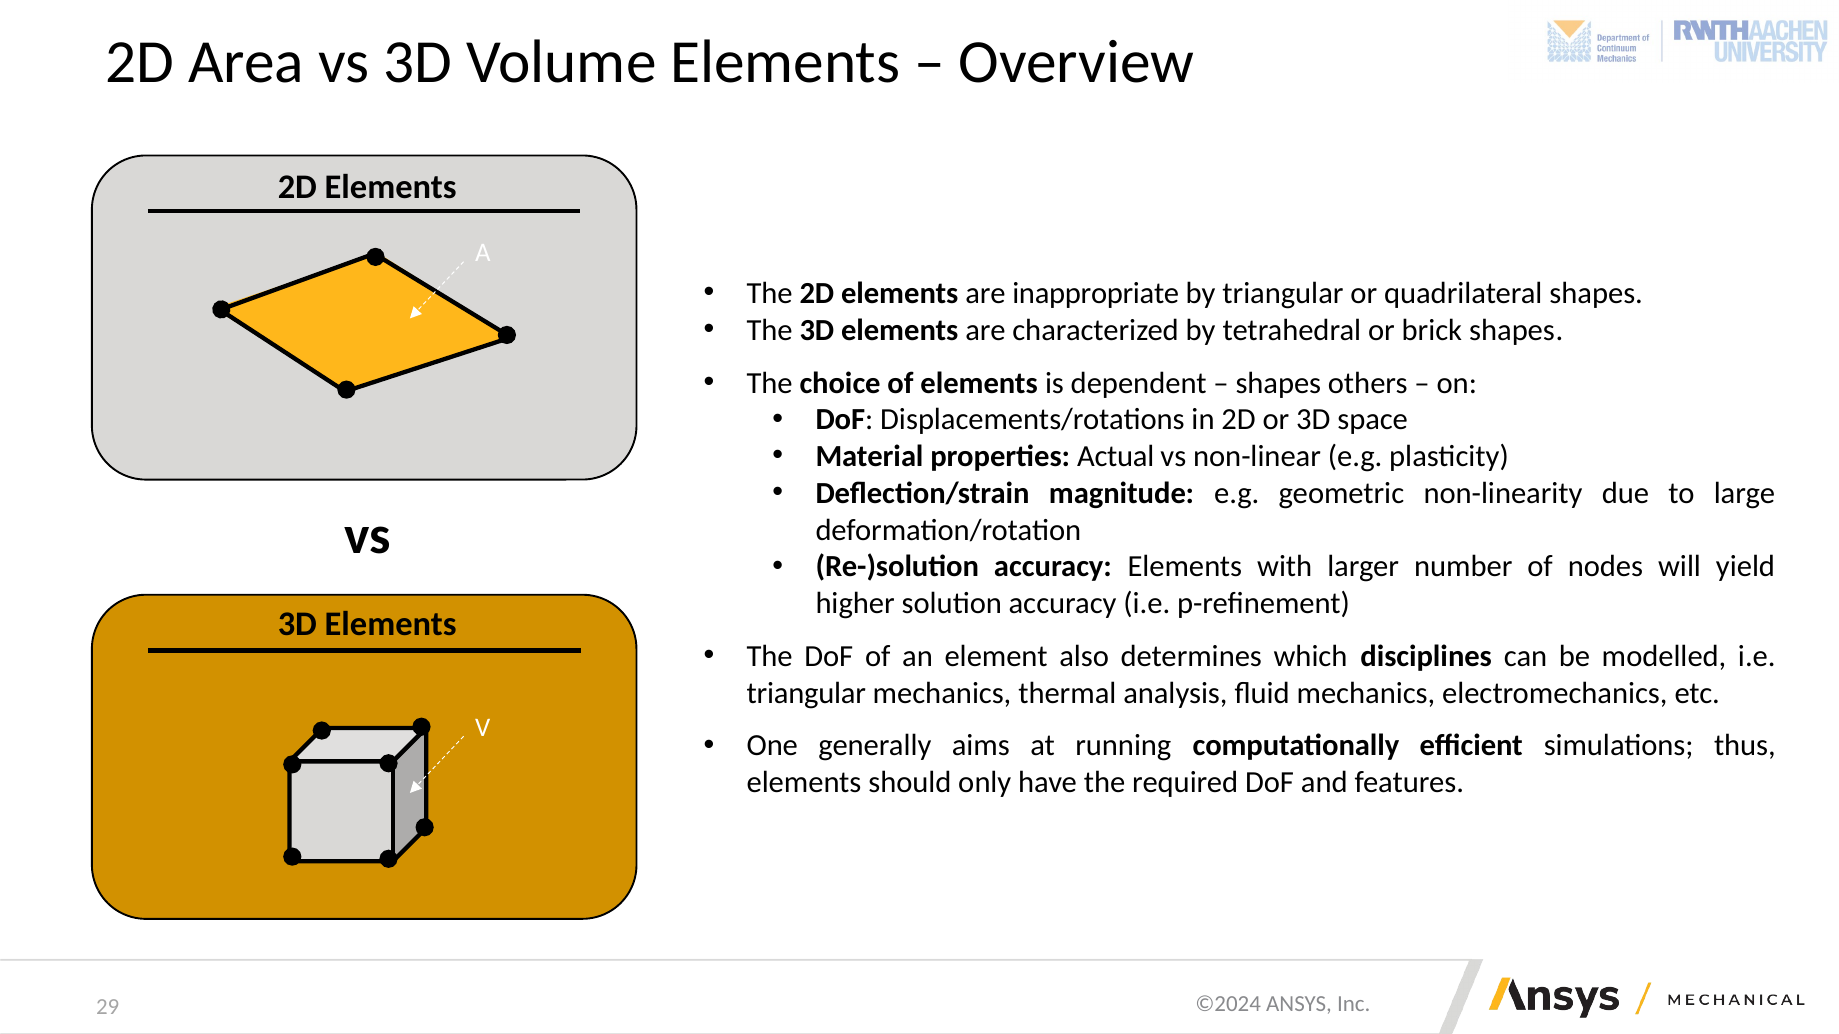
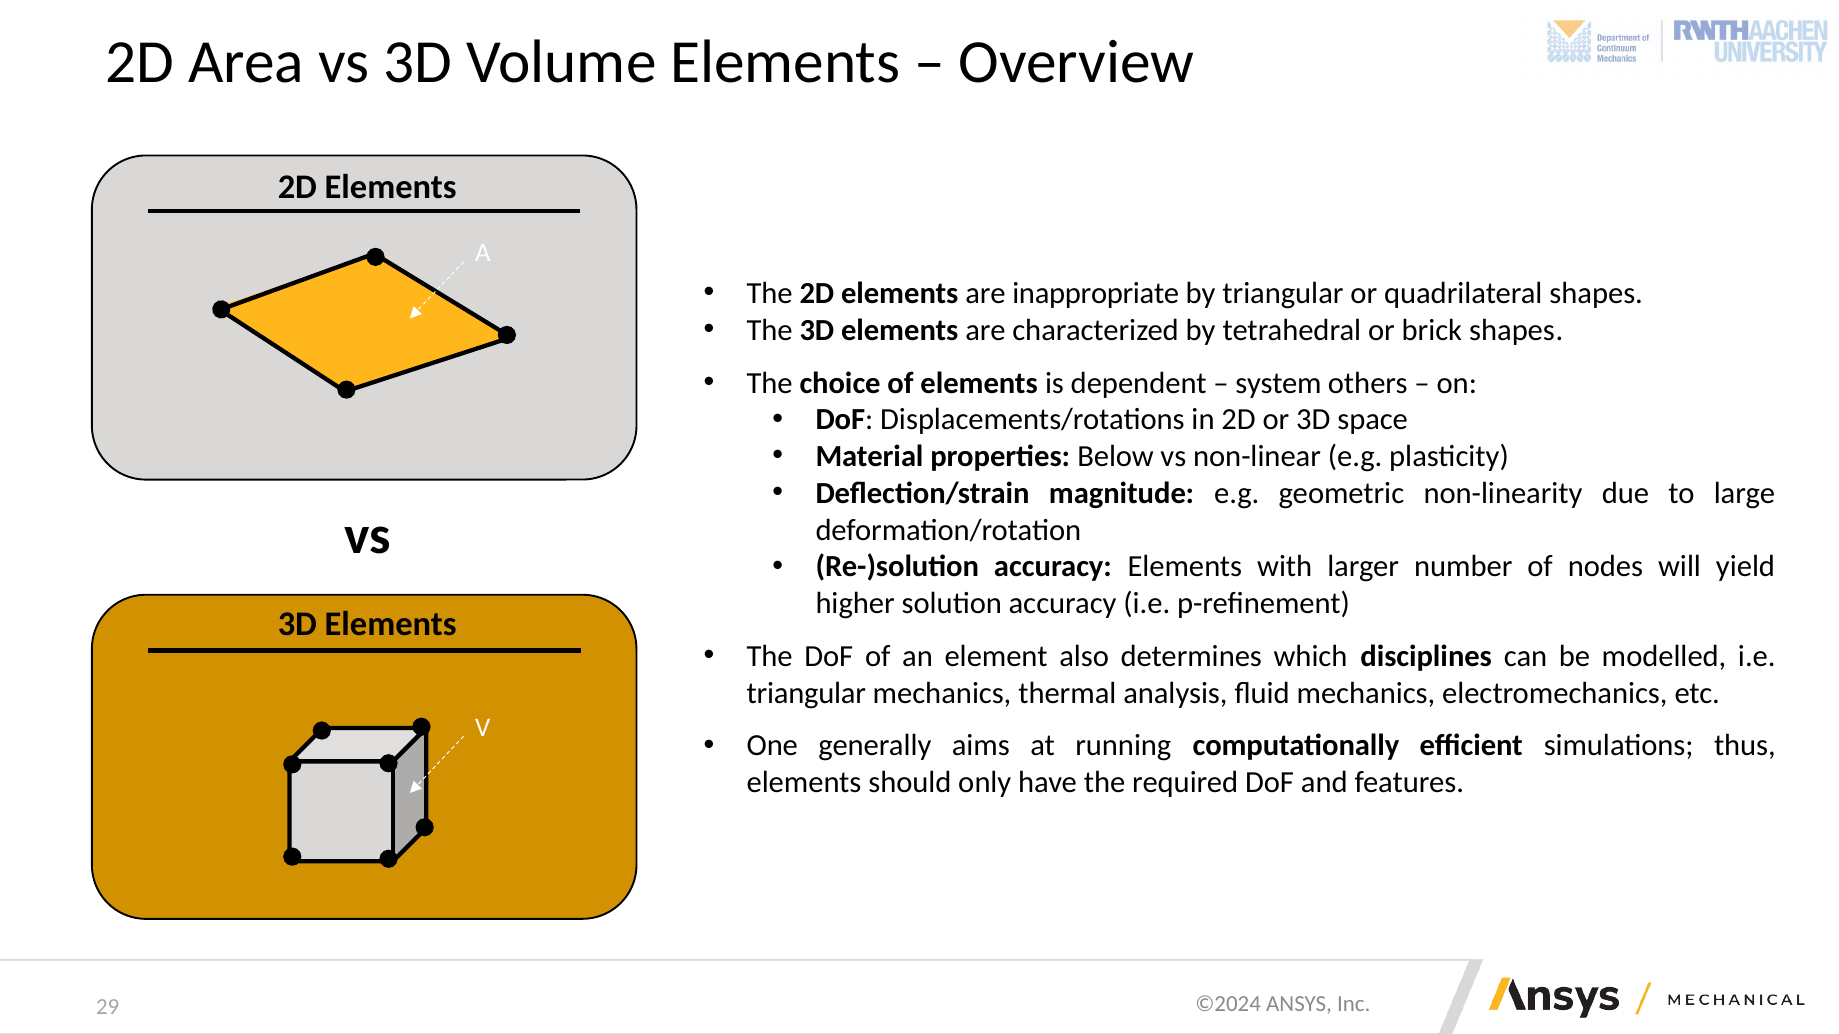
shapes: shapes -> system (1279, 383)
Actual: Actual -> Below (1116, 457)
